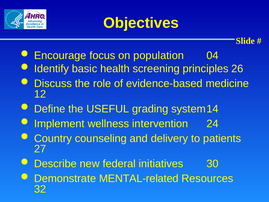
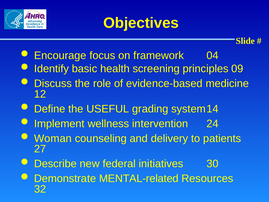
population: population -> framework (159, 55)
26: 26 -> 09 (237, 69)
Country: Country -> Woman (53, 138)
